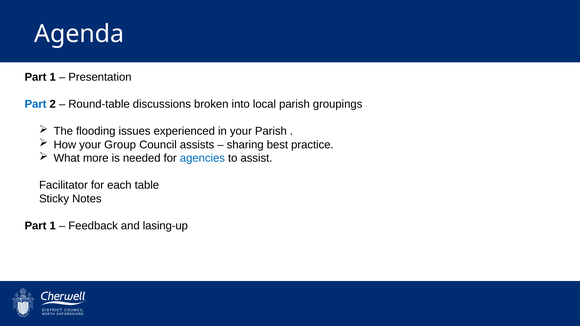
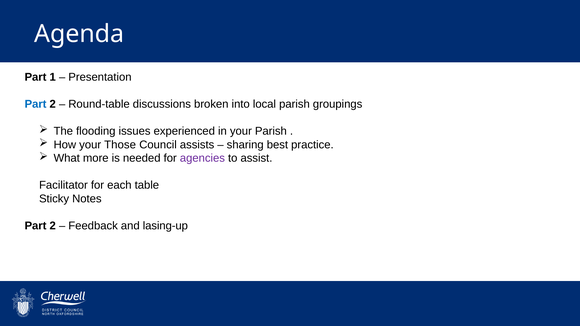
Group: Group -> Those (120, 145)
agencies colour: blue -> purple (202, 158)
1: 1 -> 2 (53, 226)
